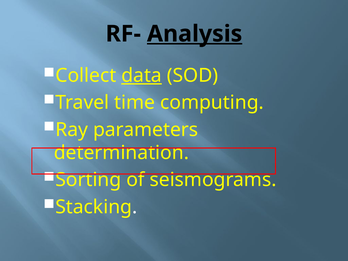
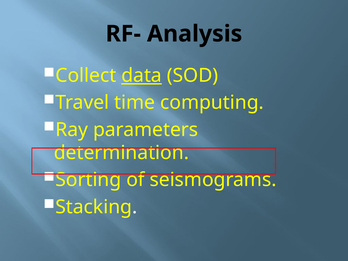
Analysis underline: present -> none (195, 34)
